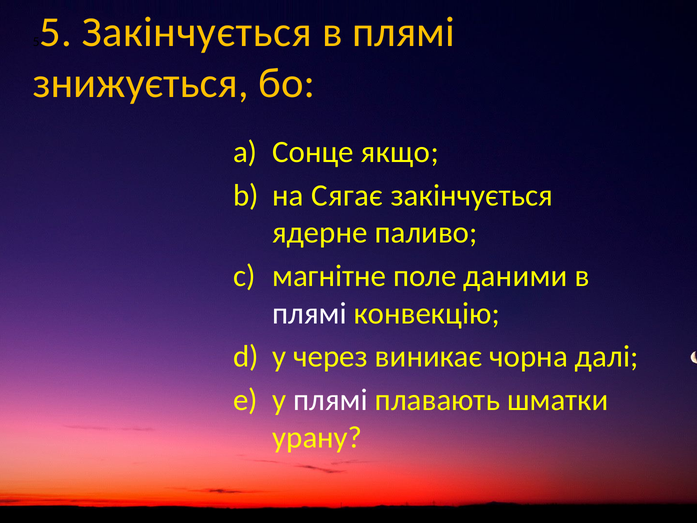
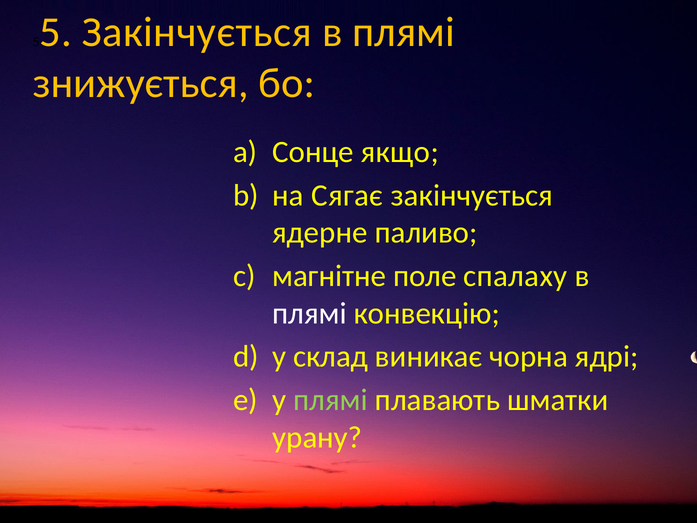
даними: даними -> спалаху (515, 276)
через: через -> склад (331, 357)
далі: далі -> ядрі (607, 357)
плямі colour: white -> light green (331, 400)
